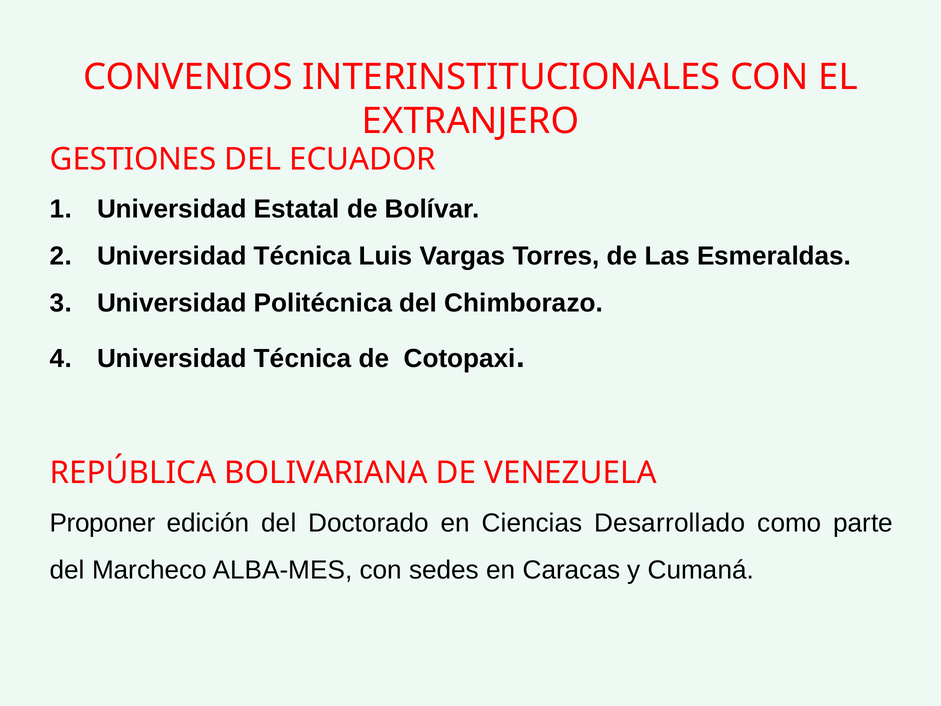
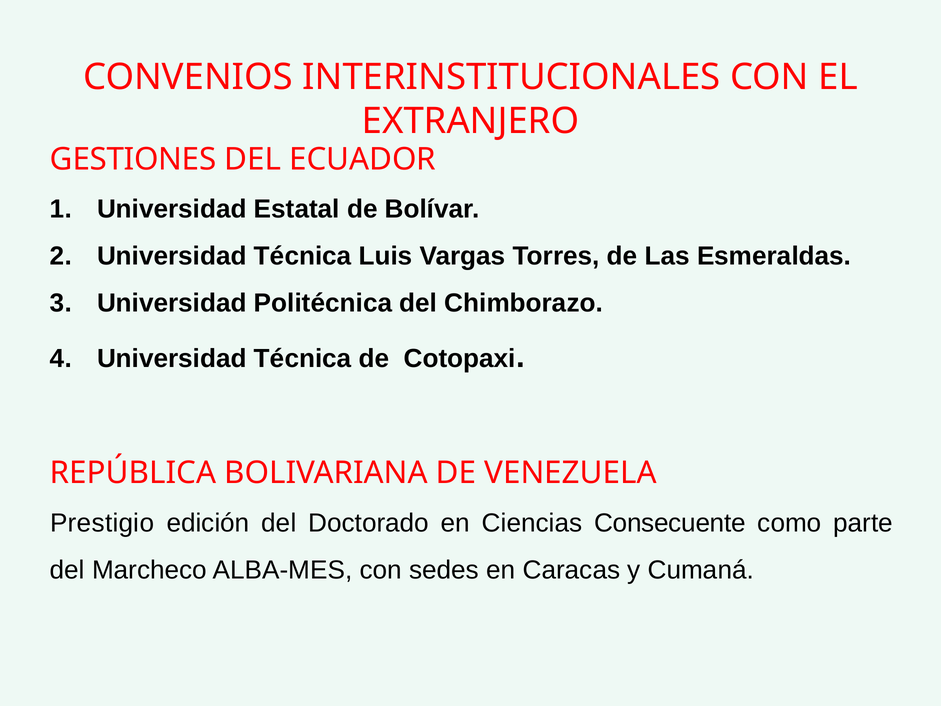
Proponer: Proponer -> Prestigio (102, 523)
Desarrollado: Desarrollado -> Consecuente (670, 523)
